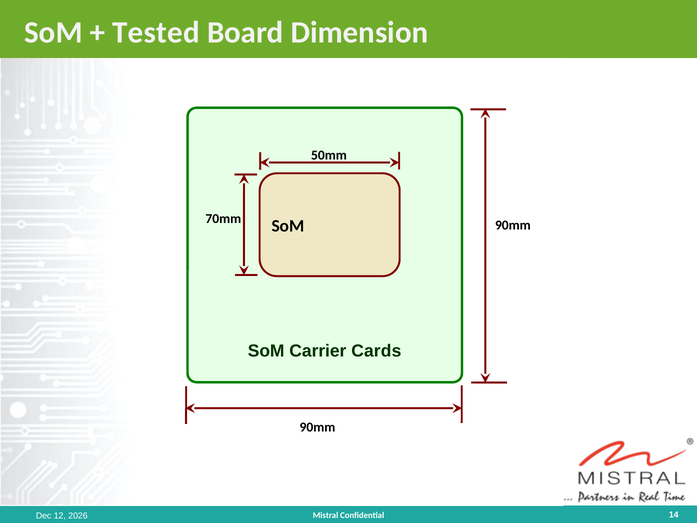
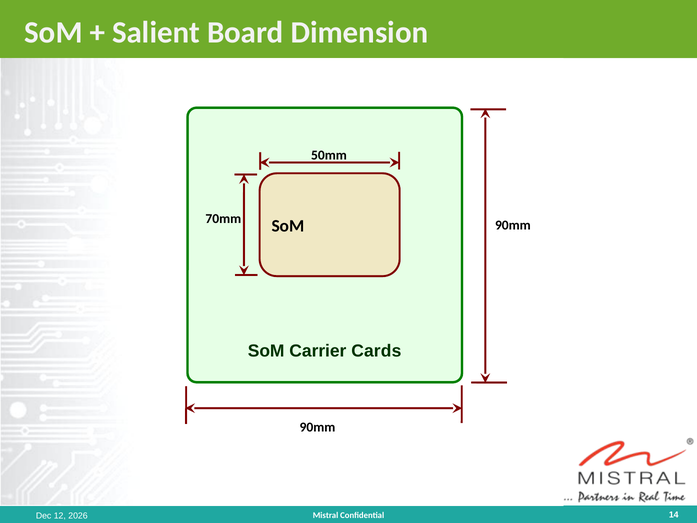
Tested: Tested -> Salient (156, 32)
